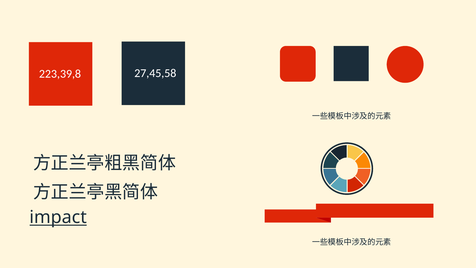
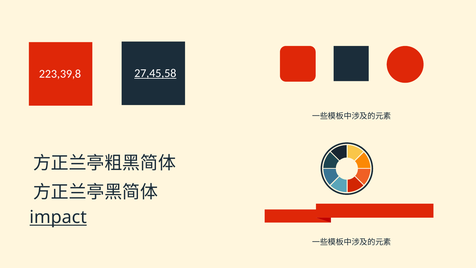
27,45,58 underline: none -> present (155, 73)
